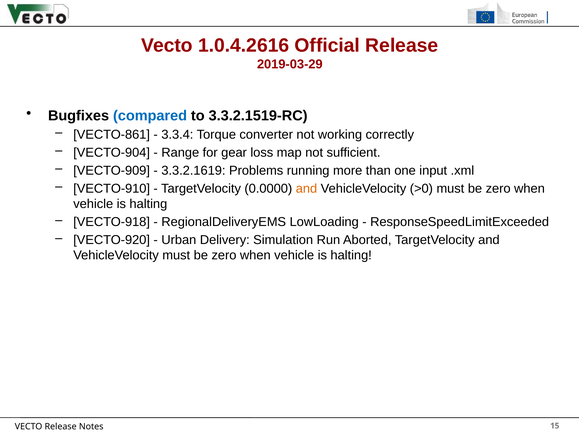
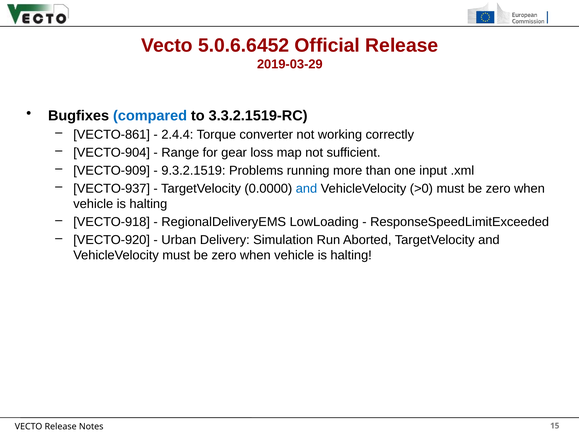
1.0.4.2616: 1.0.4.2616 -> 5.0.6.6452 (244, 45)
3.3.4: 3.3.4 -> 2.4.4 (177, 135)
3.3.2.1619: 3.3.2.1619 -> 9.3.2.1519 (193, 171)
VECTO-910: VECTO-910 -> VECTO-937 (112, 189)
and colour: orange -> blue (306, 189)
